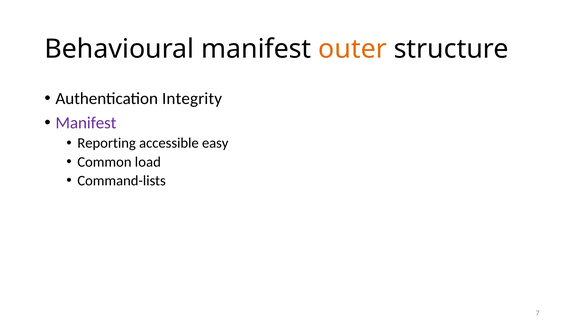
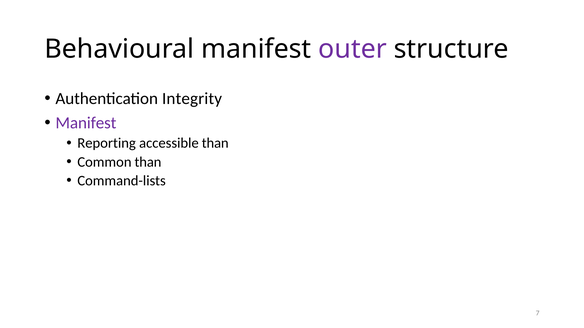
outer colour: orange -> purple (353, 49)
accessible easy: easy -> than (215, 143)
Common load: load -> than (148, 162)
